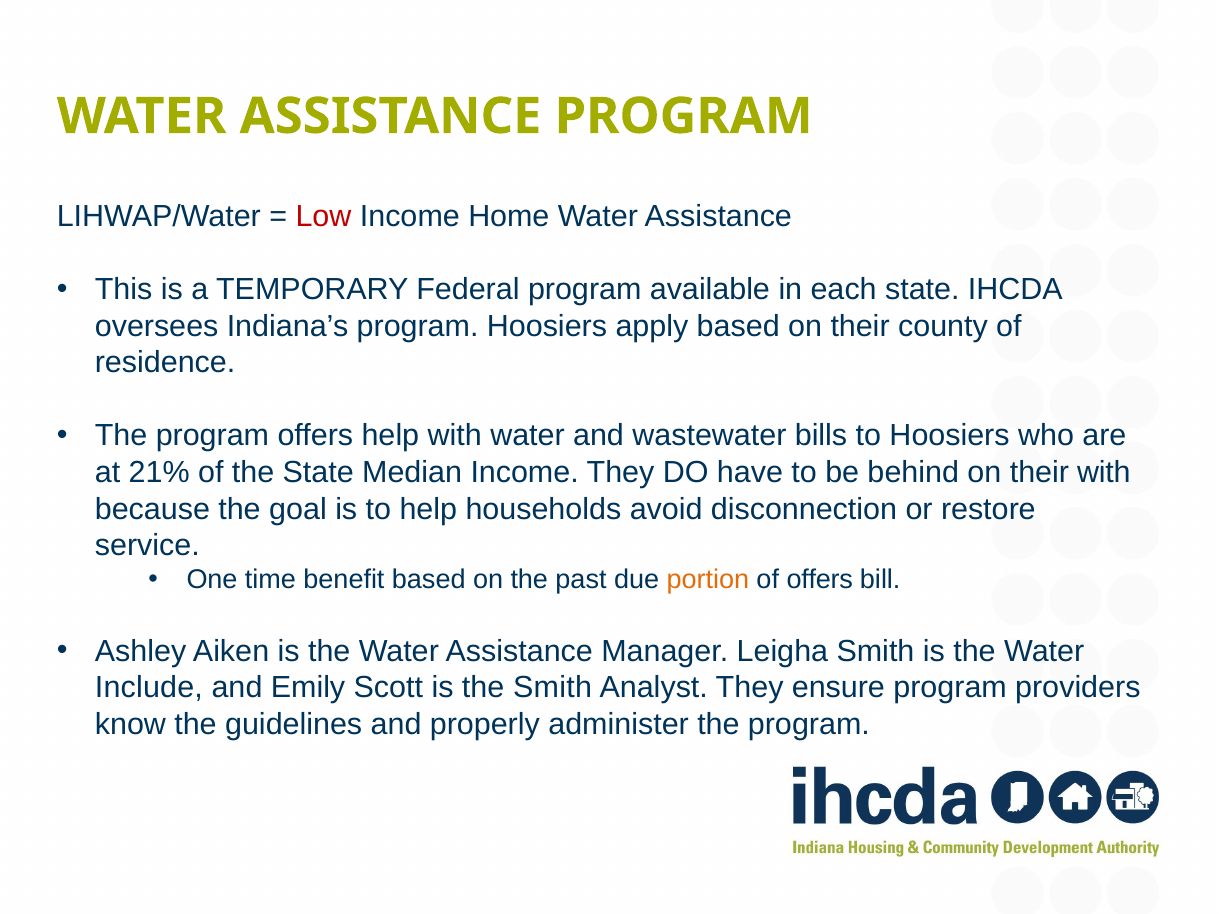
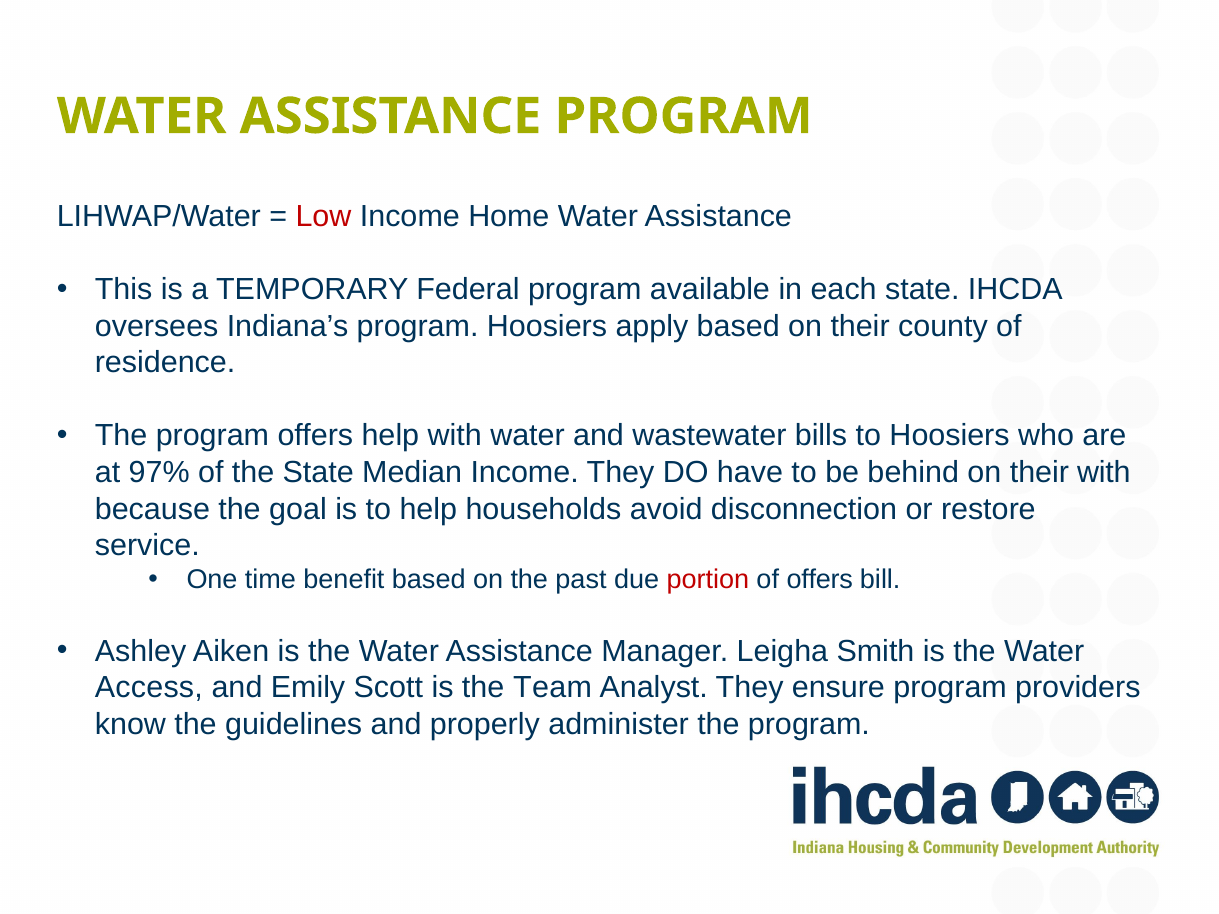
21%: 21% -> 97% (159, 473)
portion colour: orange -> red (708, 580)
Include: Include -> Access (149, 688)
the Smith: Smith -> Team (553, 688)
